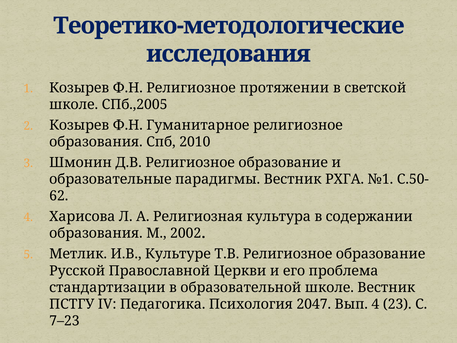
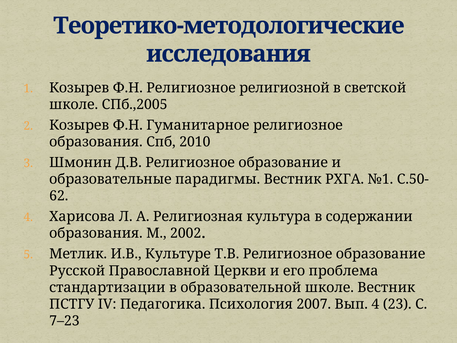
протяжении: протяжении -> религиозной (284, 88)
2047: 2047 -> 2007 (314, 304)
